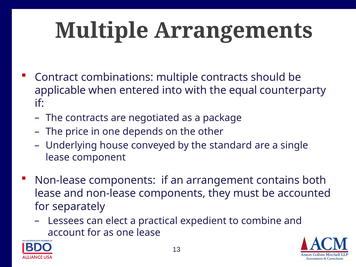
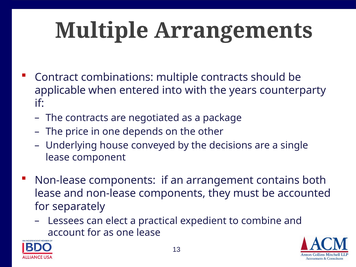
equal: equal -> years (243, 90)
standard: standard -> decisions (231, 145)
